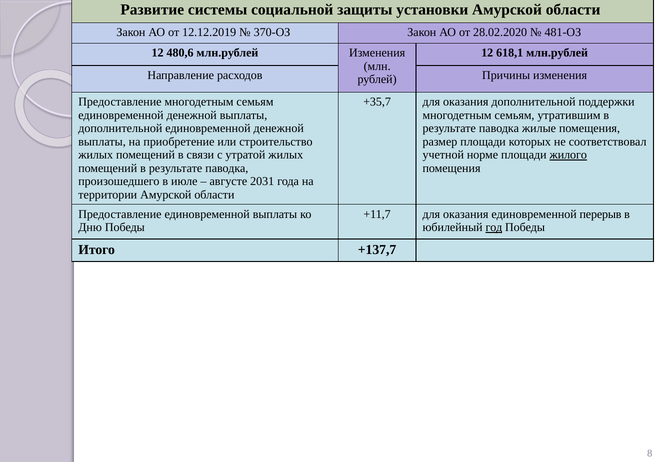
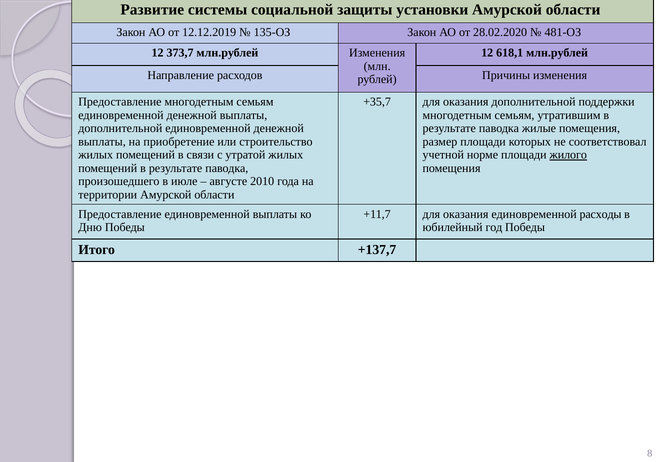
370-ОЗ: 370-ОЗ -> 135-ОЗ (272, 32)
480,6: 480,6 -> 373,7 (180, 53)
2031: 2031 -> 2010 (262, 181)
перерыв: перерыв -> расходы (601, 214)
год underline: present -> none (494, 227)
